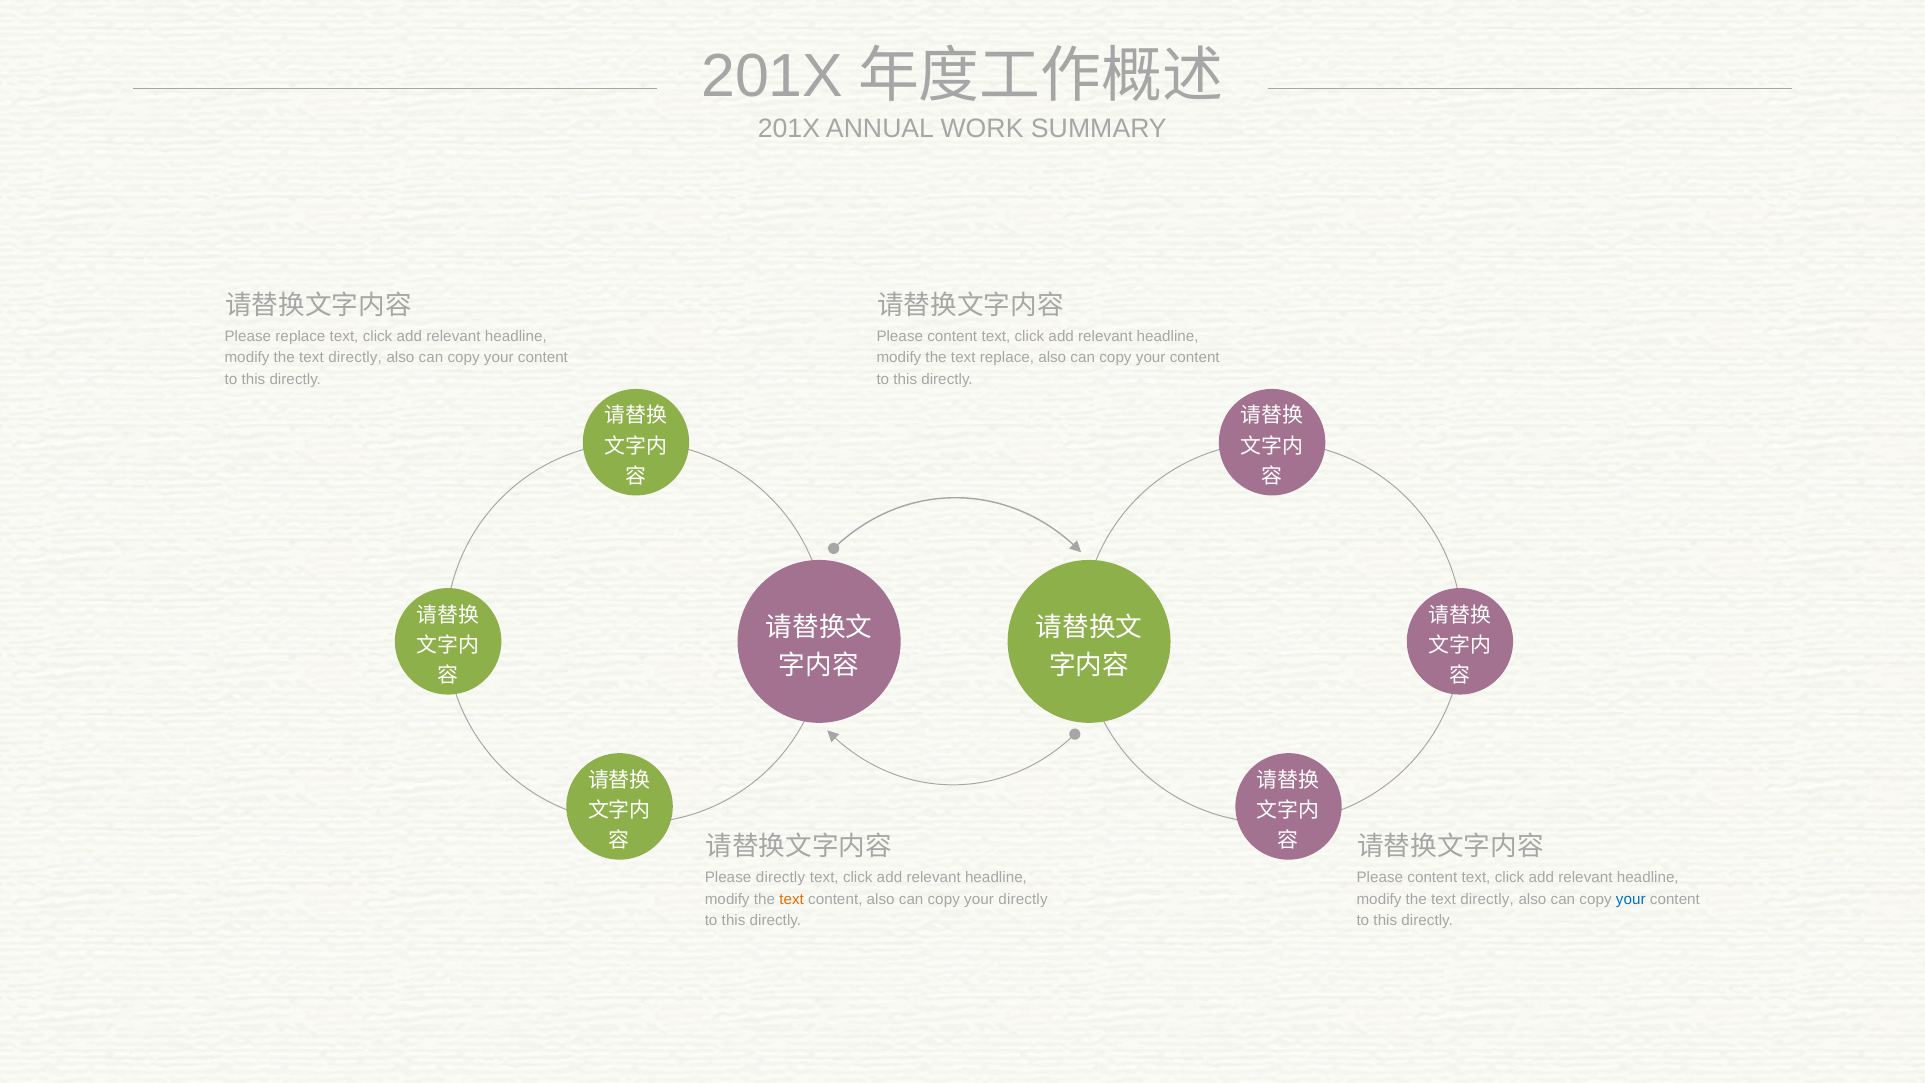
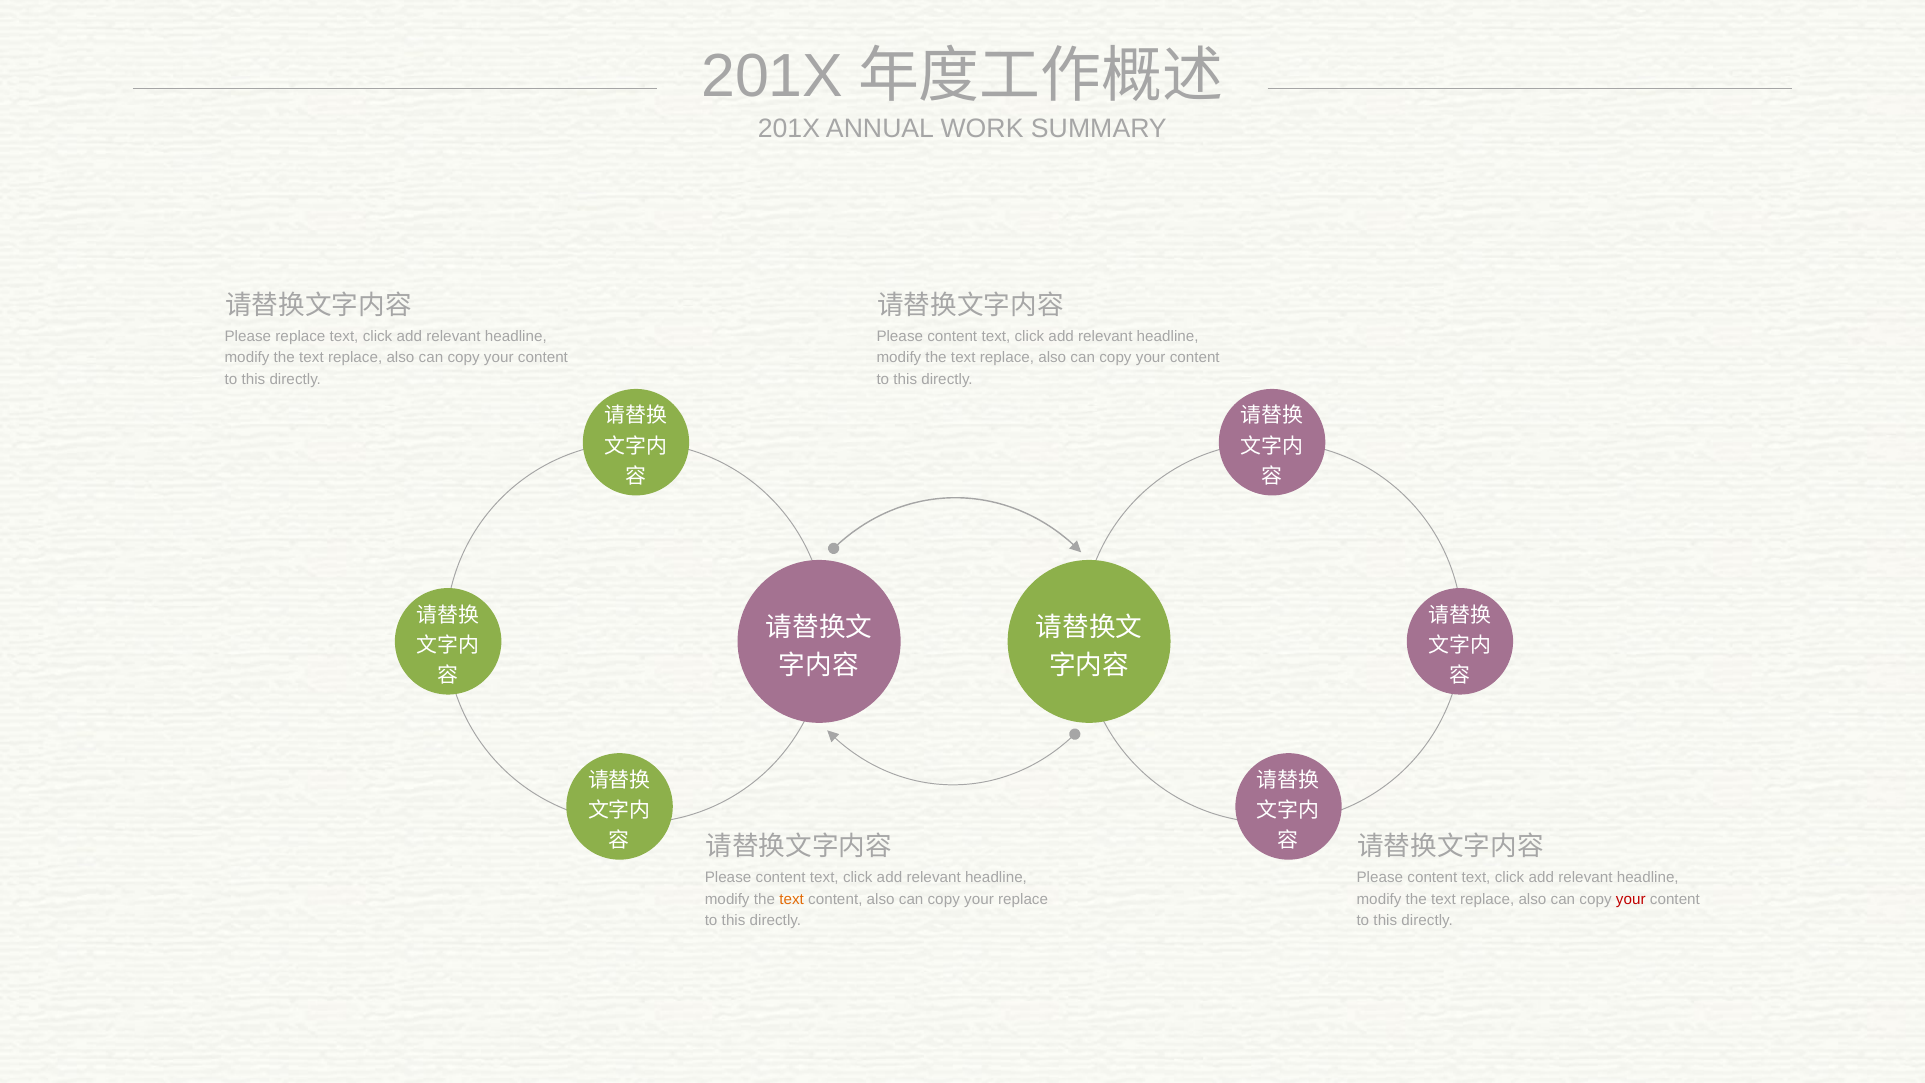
directly: directly -> replace (355, 358)
directly: directly -> content (781, 877)
your directly: directly -> replace (1023, 899)
directly: directly -> replace (1487, 899)
your colour: blue -> red (1631, 899)
